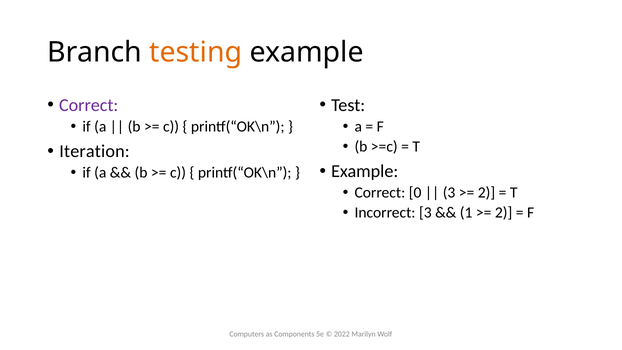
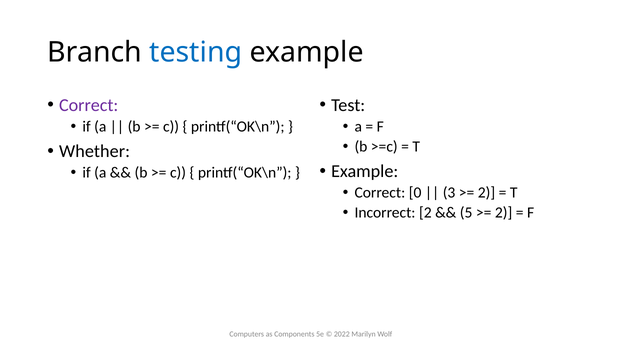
testing colour: orange -> blue (196, 52)
Iteration: Iteration -> Whether (95, 151)
Incorrect 3: 3 -> 2 (425, 213)
1: 1 -> 5 (466, 213)
